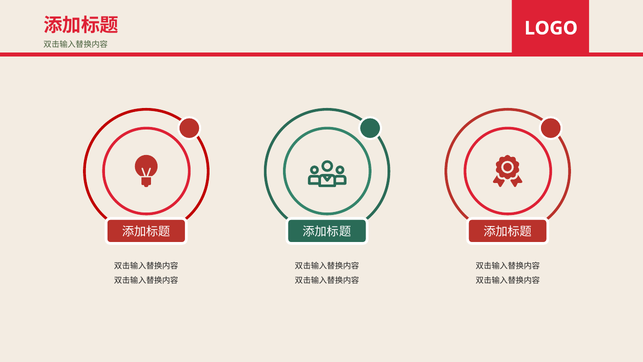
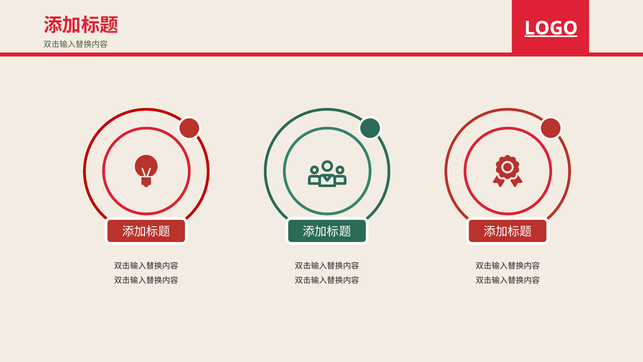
LOGO underline: none -> present (551, 28)
